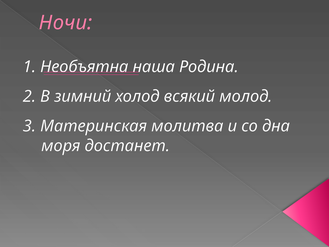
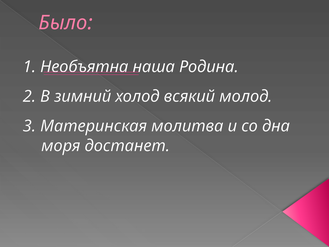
Ночи: Ночи -> Было (66, 23)
